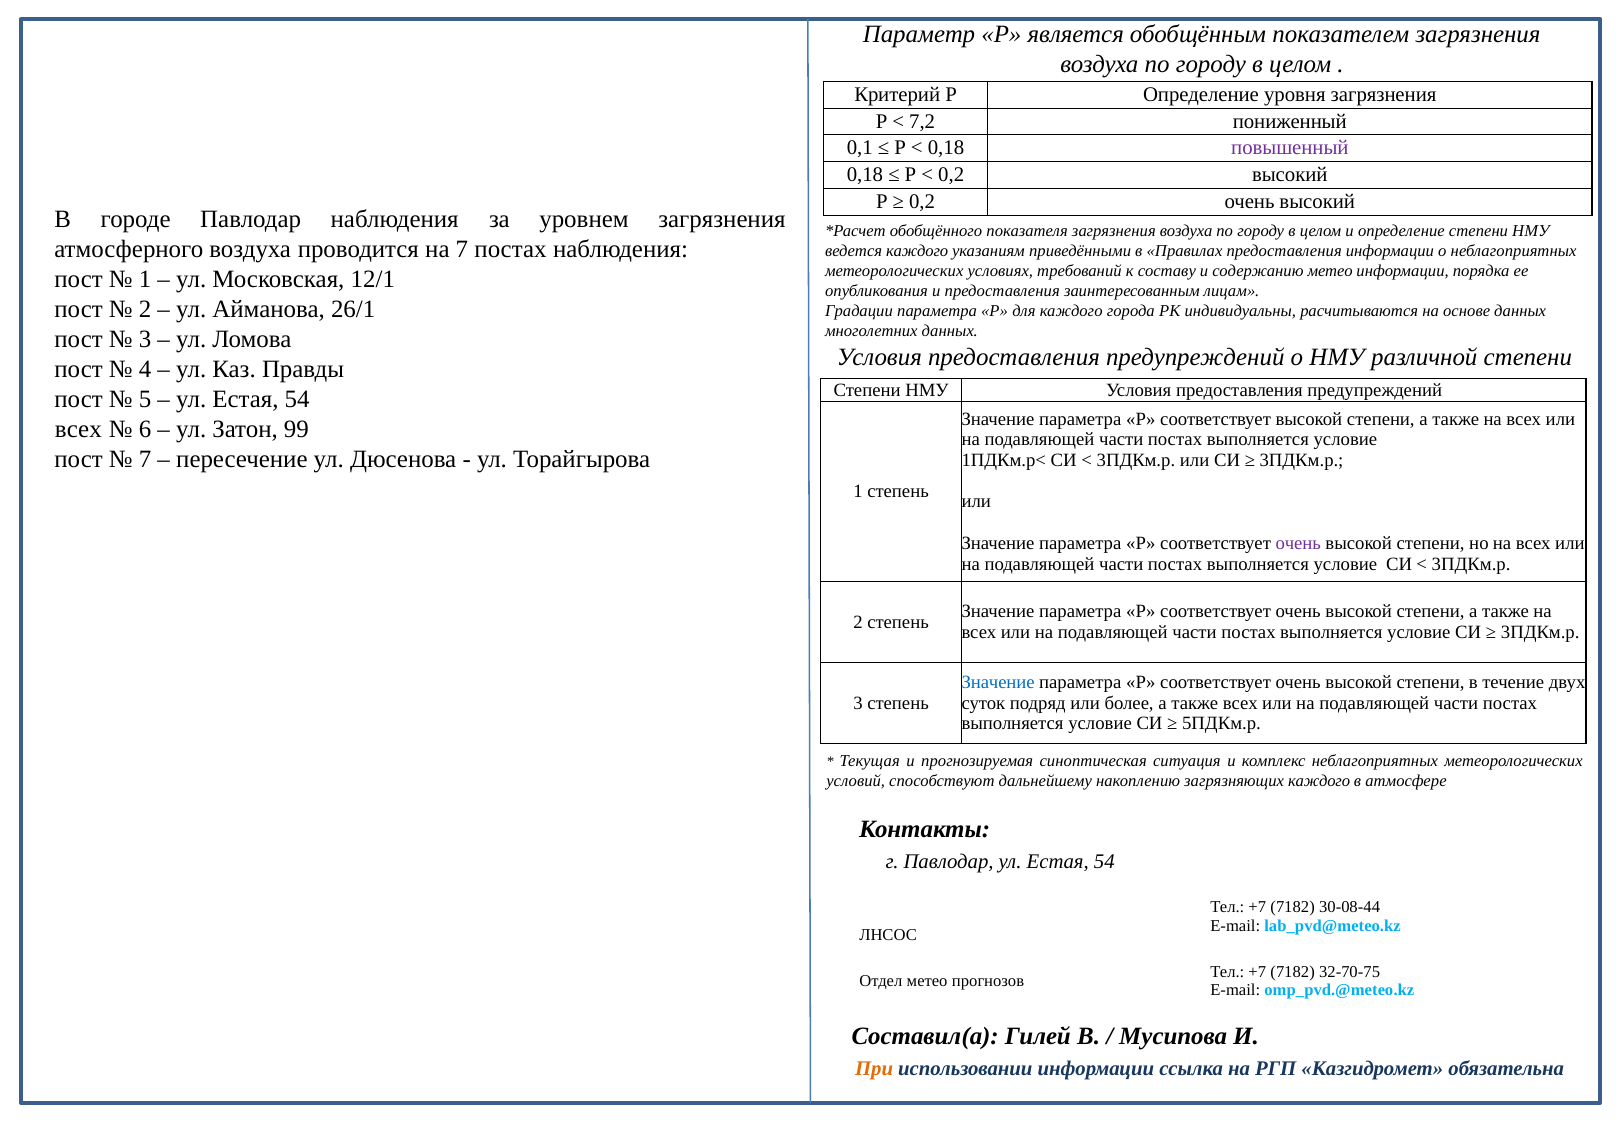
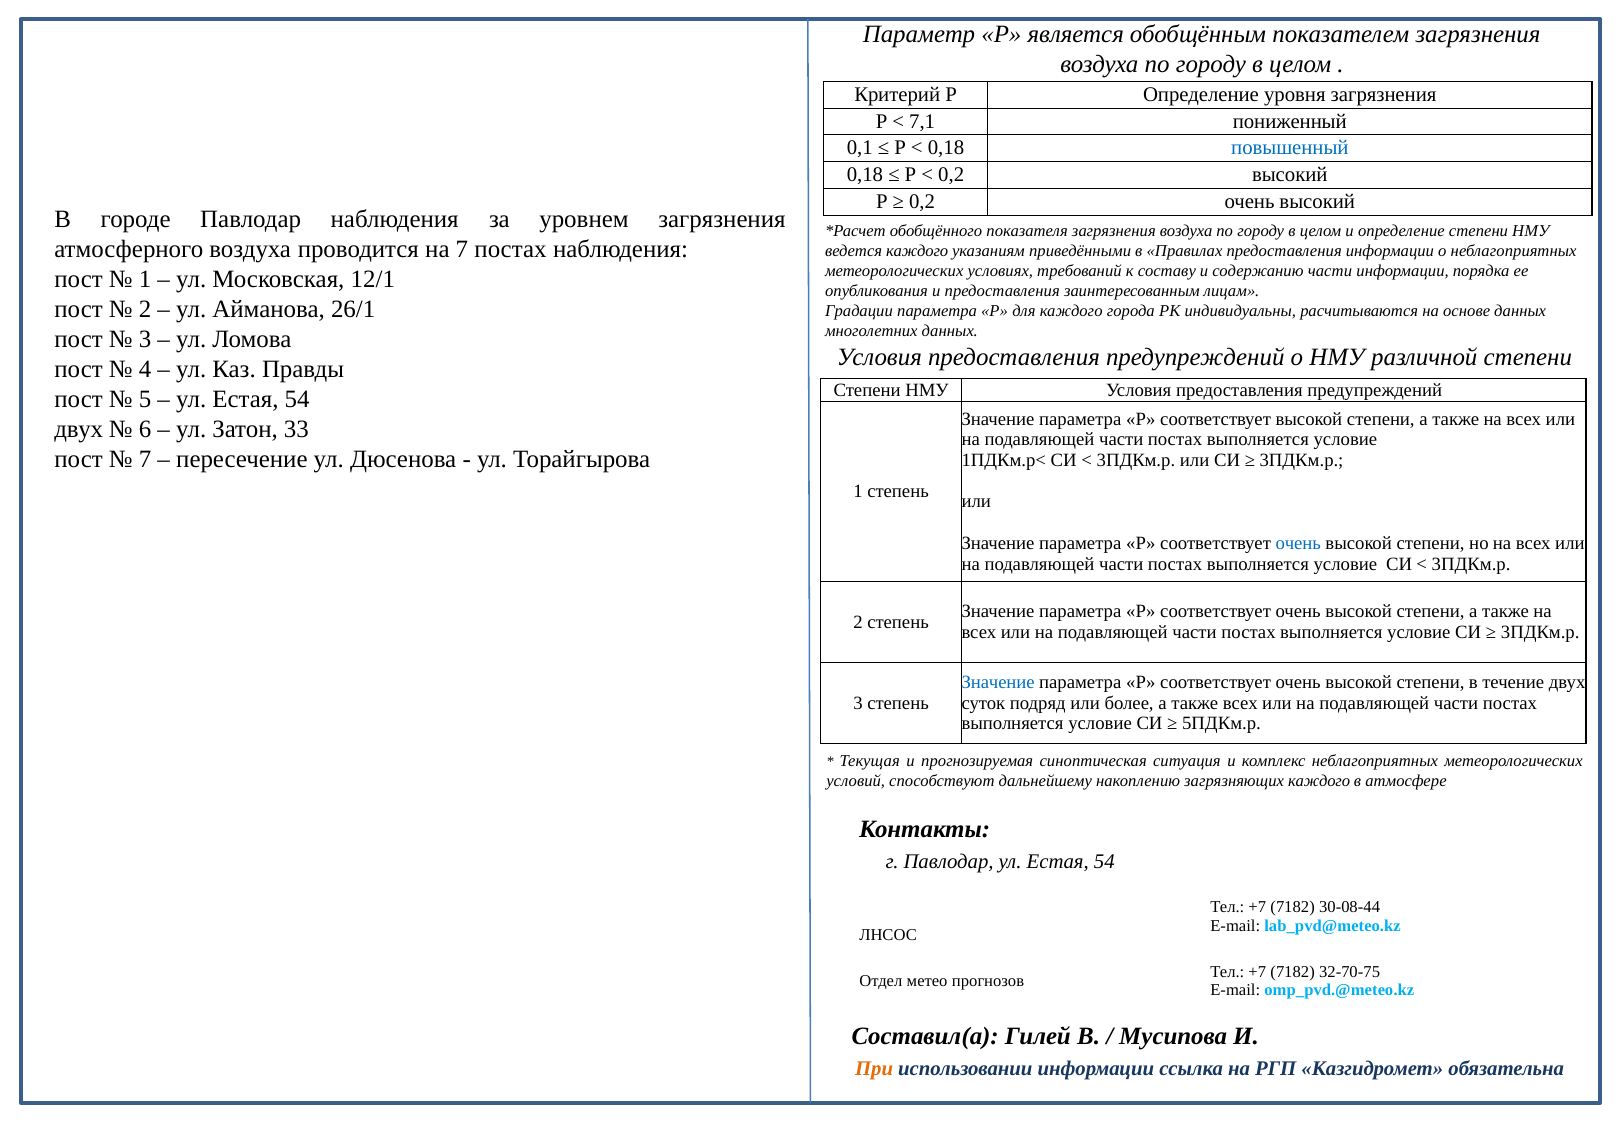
7,2: 7,2 -> 7,1 (922, 121)
повышенный colour: purple -> blue (1290, 148)
содержанию метео: метео -> части (1330, 271)
всех: всех -> двух (79, 429)
99: 99 -> 33 (296, 429)
очень colour: purple -> blue (1298, 543)
